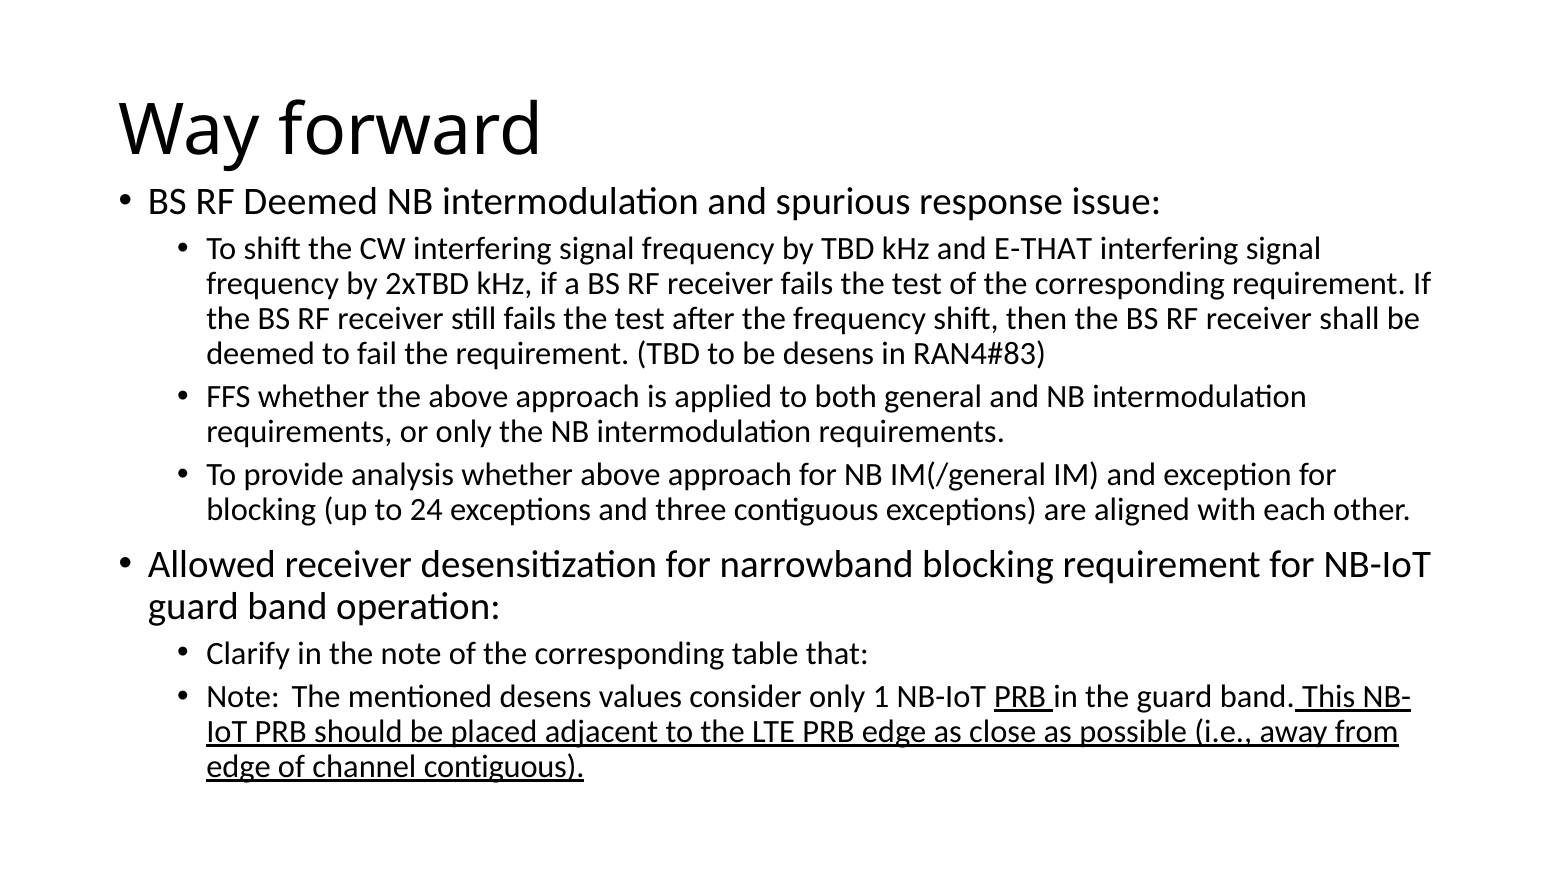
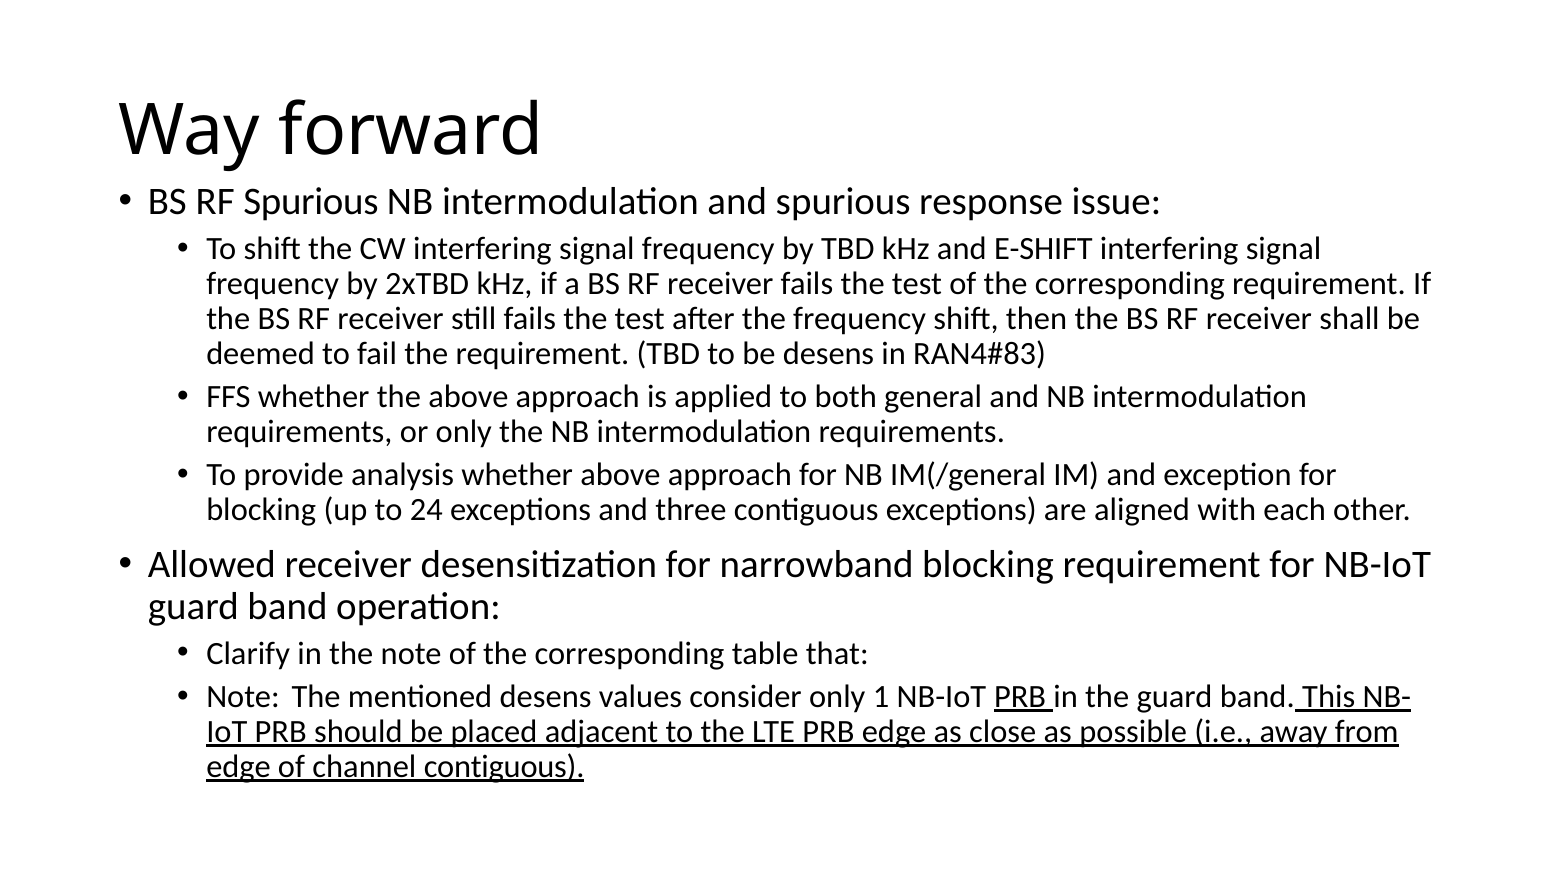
RF Deemed: Deemed -> Spurious (311, 202)
E-THAT: E-THAT -> E-SHIFT (1043, 248)
